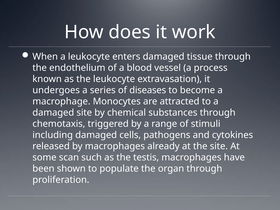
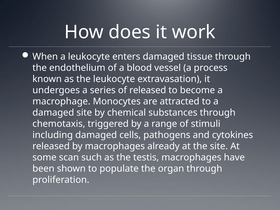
of diseases: diseases -> released (148, 90)
